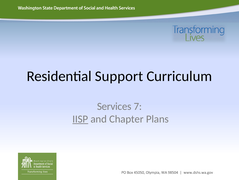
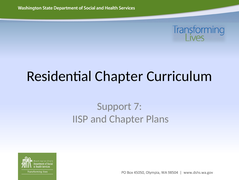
Residential Support: Support -> Chapter (119, 76)
Services: Services -> Support (114, 106)
IISP underline: present -> none (80, 119)
